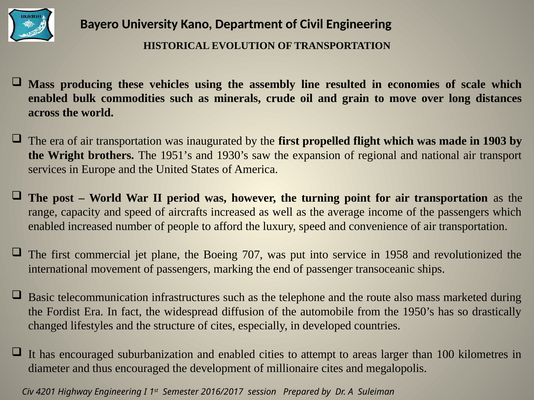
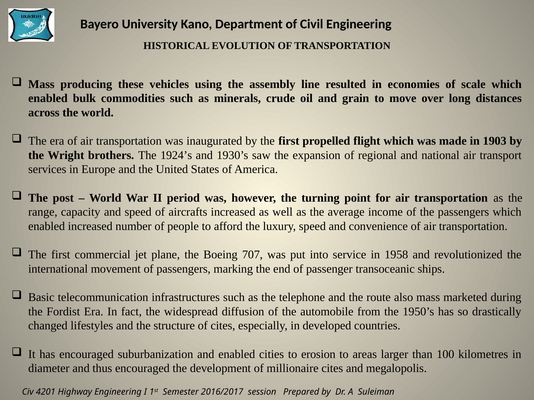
1951’s: 1951’s -> 1924’s (176, 155)
attempt: attempt -> erosion (318, 355)
